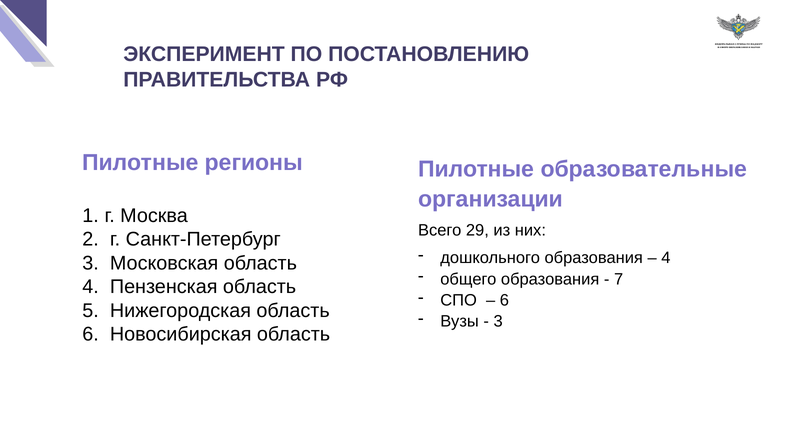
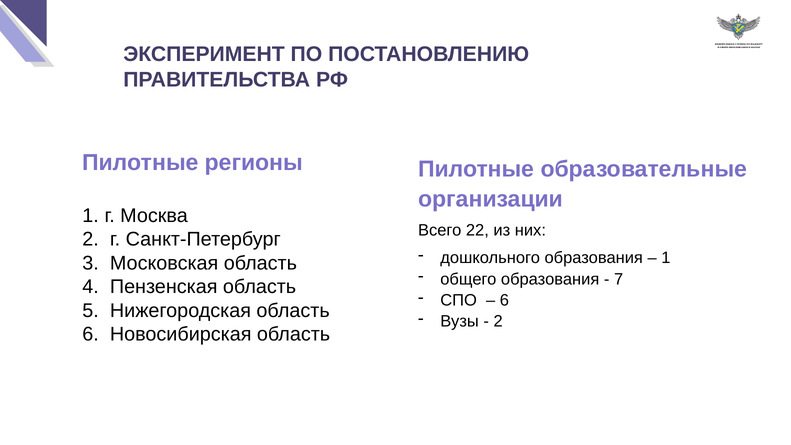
29: 29 -> 22 (477, 230)
4: 4 -> 1 (666, 258)
3: 3 -> 2 (498, 321)
